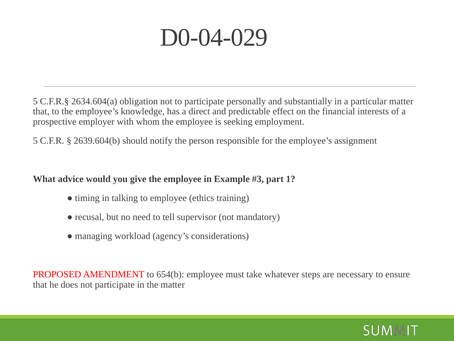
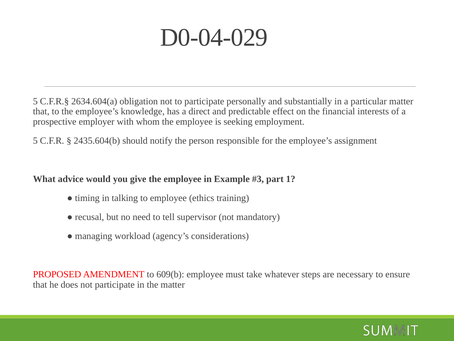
2639.604(b: 2639.604(b -> 2435.604(b (97, 141)
654(b: 654(b -> 609(b (170, 274)
